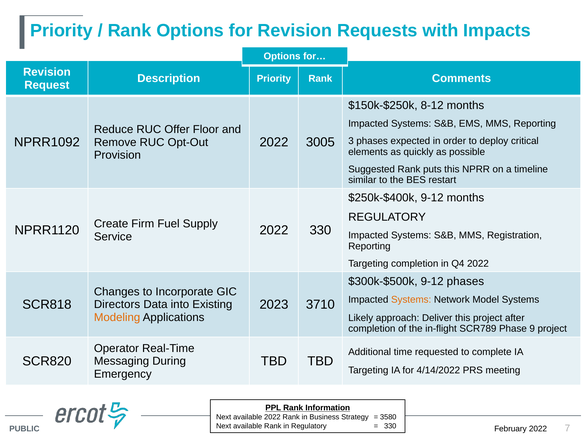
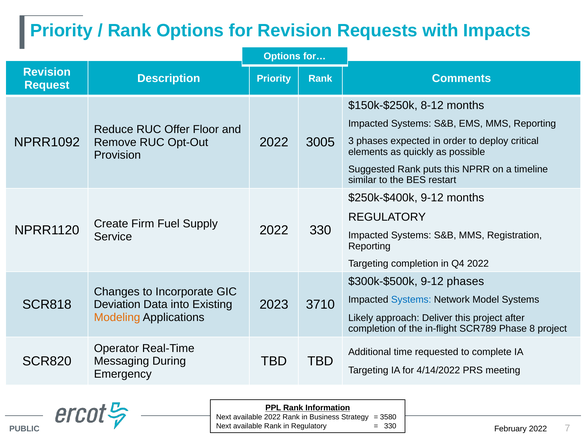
Systems colour: orange -> blue (411, 300)
Directors: Directors -> Deviation (117, 305)
9: 9 -> 8 (532, 329)
